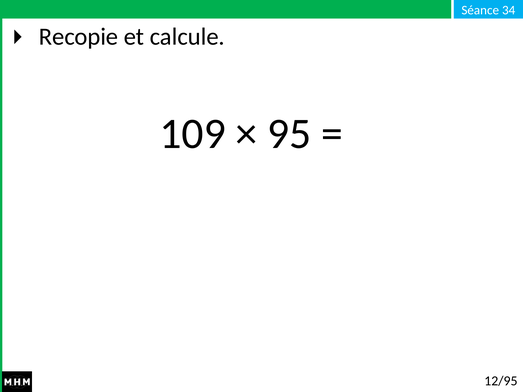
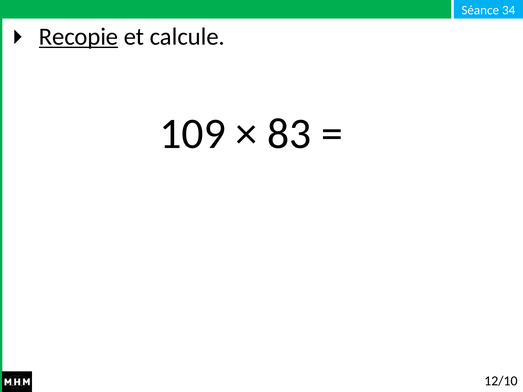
Recopie underline: none -> present (79, 37)
95: 95 -> 83 (289, 134)
12/95: 12/95 -> 12/10 (501, 381)
